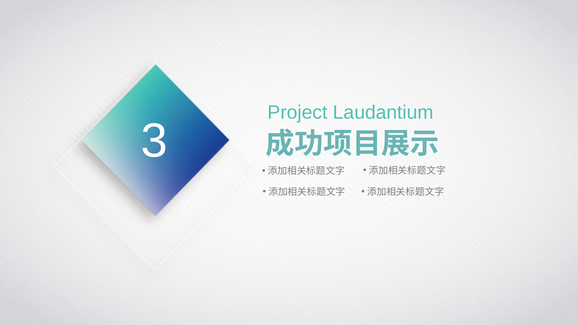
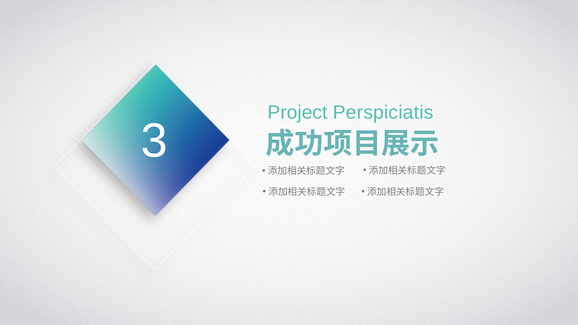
Laudantium: Laudantium -> Perspiciatis (383, 112)
